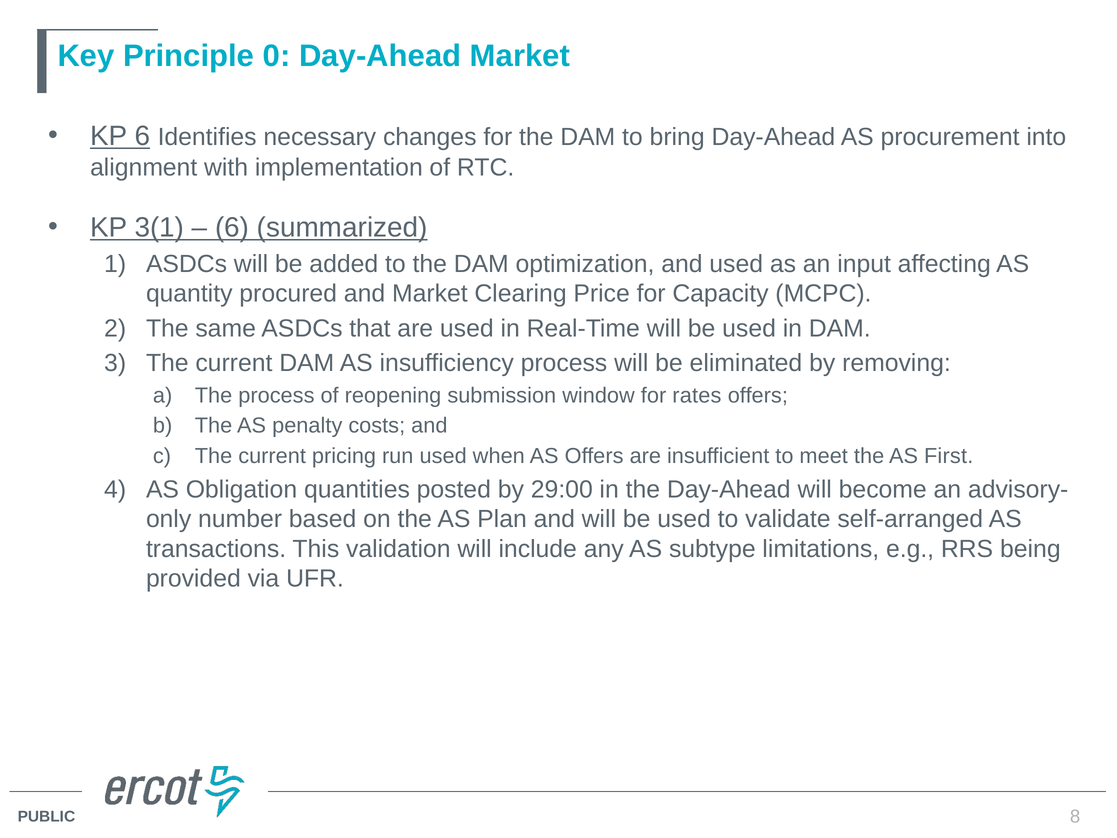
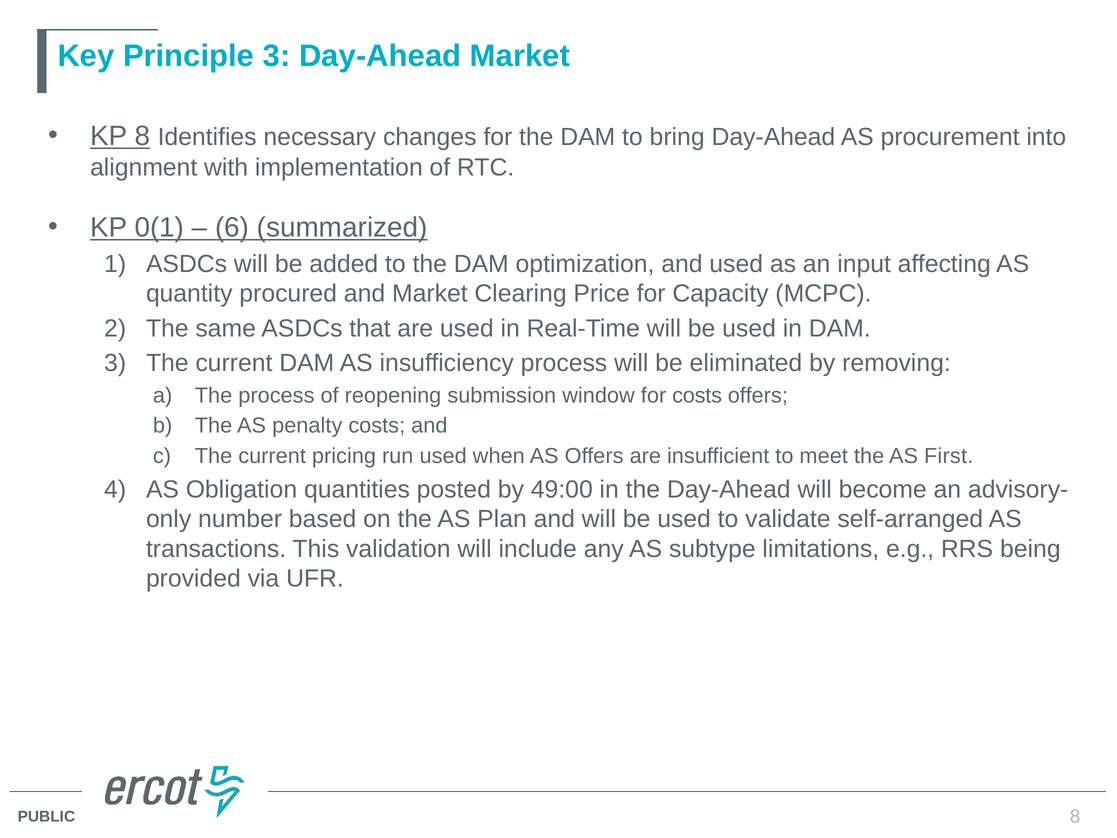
Principle 0: 0 -> 3 (277, 56)
KP 6: 6 -> 8 (142, 136)
3(1: 3(1 -> 0(1 (159, 228)
for rates: rates -> costs (697, 395)
29:00: 29:00 -> 49:00 (562, 489)
